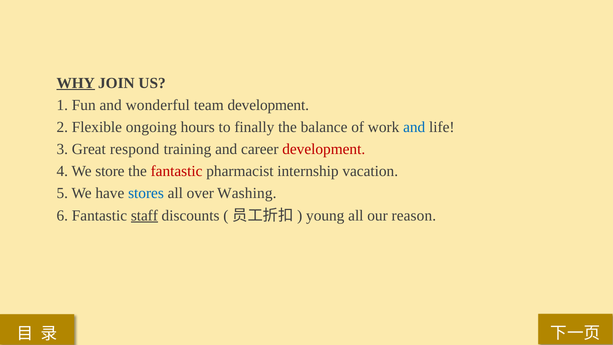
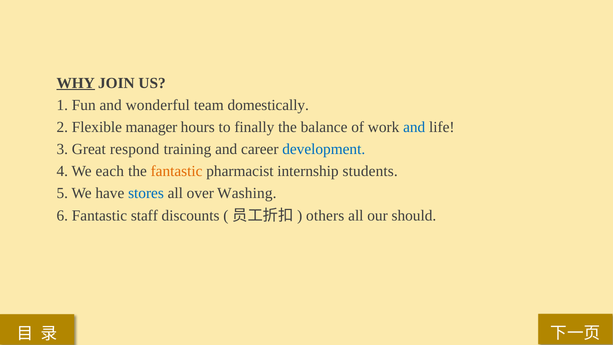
team development: development -> domestically (268, 105)
ongoing: ongoing -> manager (151, 127)
development colour: red -> blue (324, 149)
store: store -> each (110, 171)
fantastic colour: red -> orange (177, 171)
vacation: vacation -> students (370, 171)
staff underline: present -> none (144, 215)
young: young -> others (325, 215)
reason: reason -> should (414, 215)
